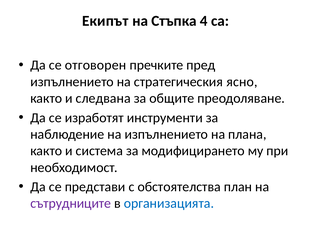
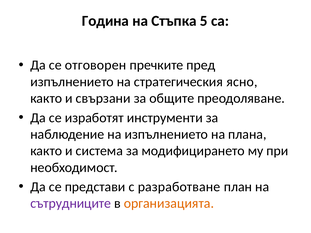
Екипът: Екипът -> Година (105, 21)
4: 4 -> 5 (204, 21)
следвана: следвана -> свързани (103, 98)
обстоятелства: обстоятелства -> разработване (179, 187)
организацията colour: blue -> orange (169, 204)
